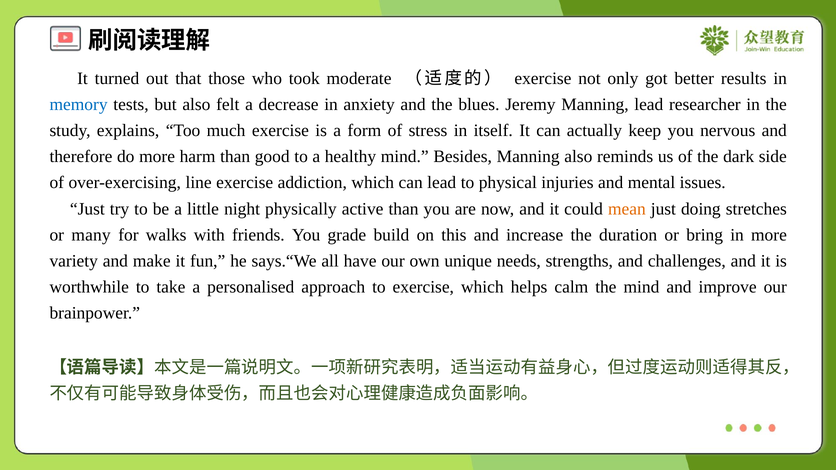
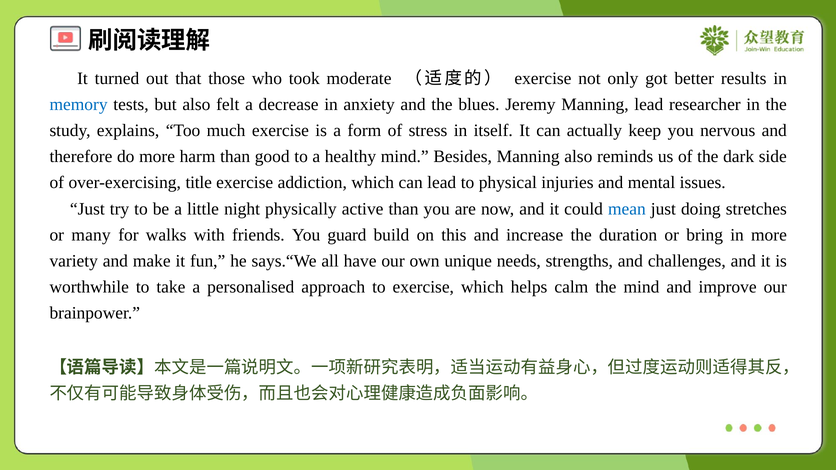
line: line -> title (199, 183)
mean colour: orange -> blue (627, 209)
grade: grade -> guard (347, 235)
